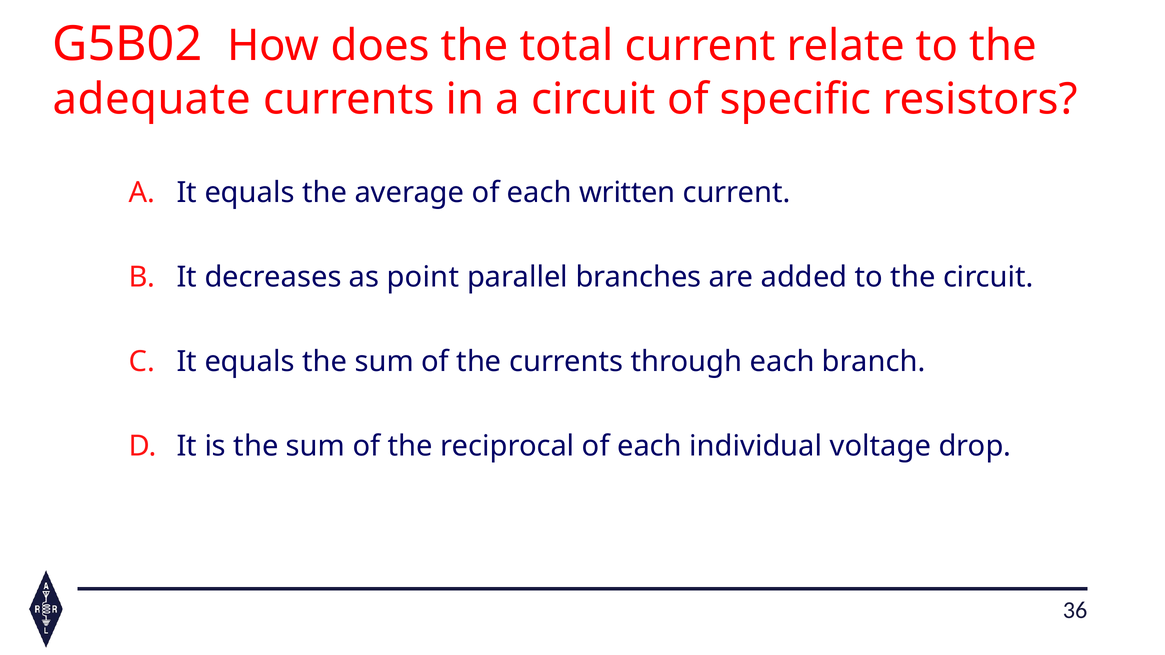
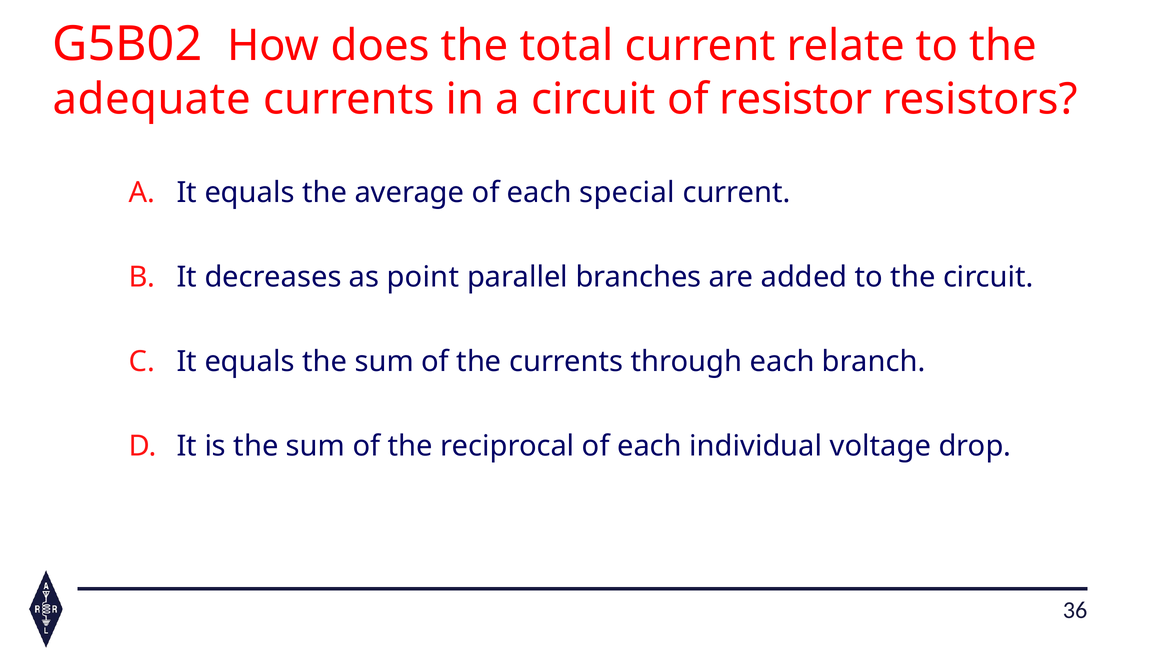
specific: specific -> resistor (796, 99)
written: written -> special (627, 193)
